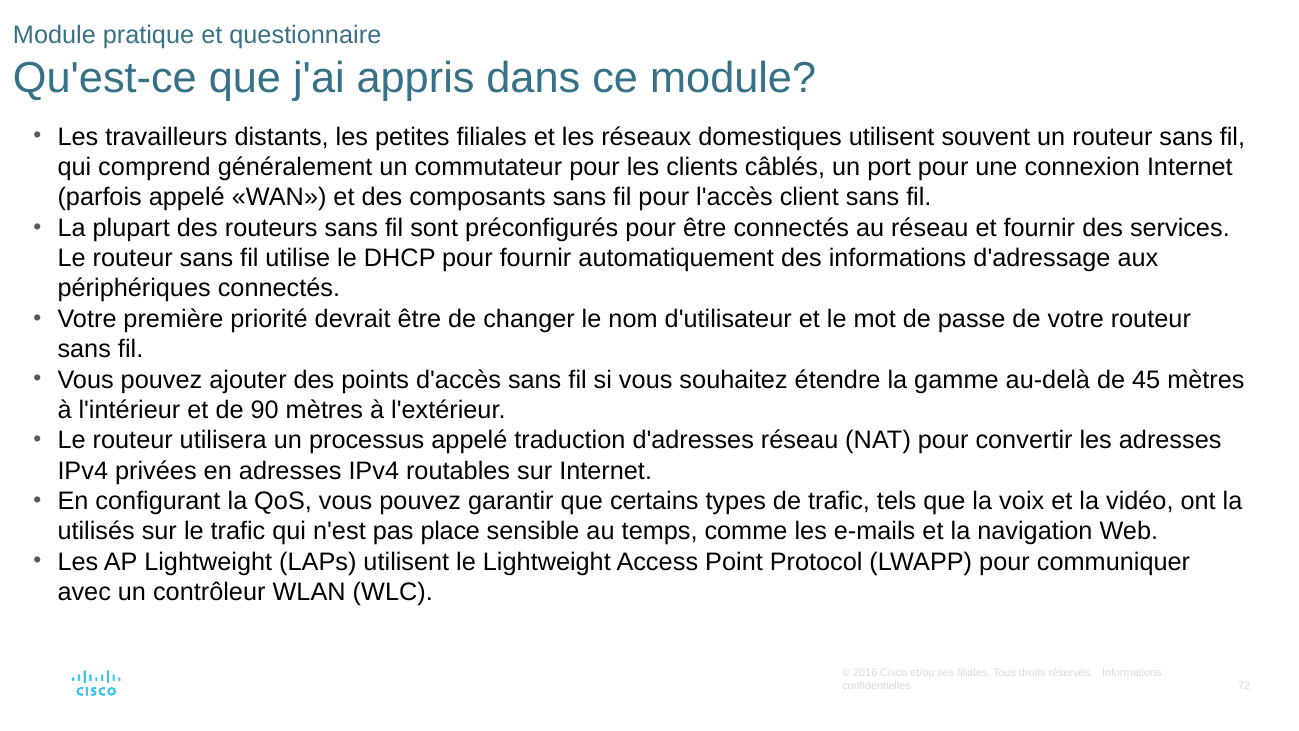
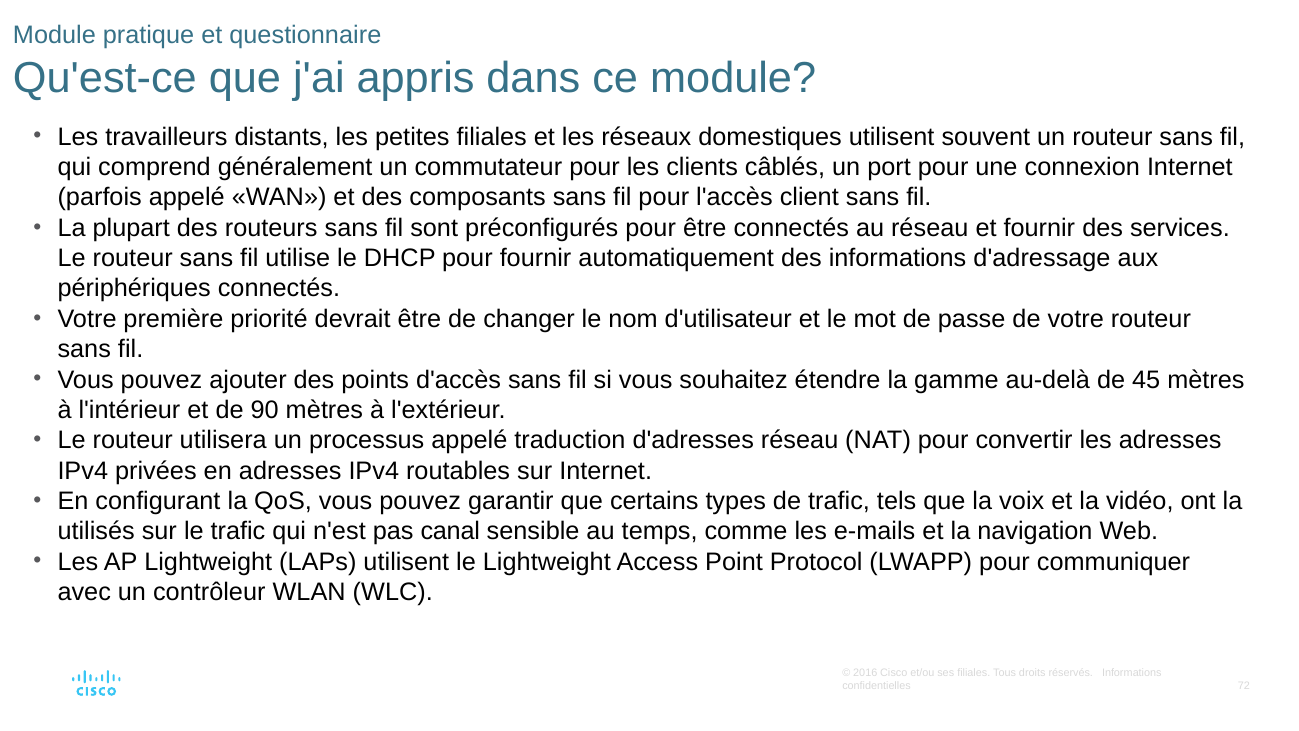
place: place -> canal (450, 531)
